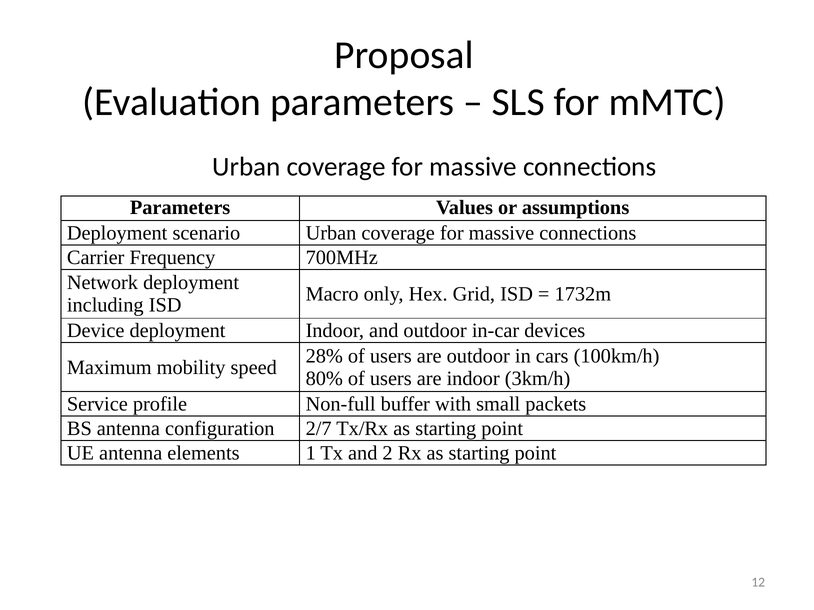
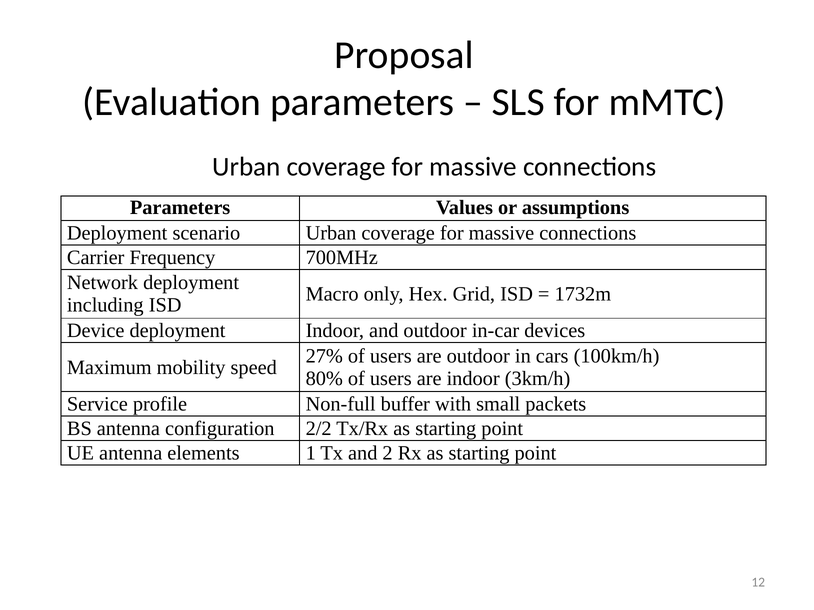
28%: 28% -> 27% (324, 356)
2/7: 2/7 -> 2/2 (319, 429)
